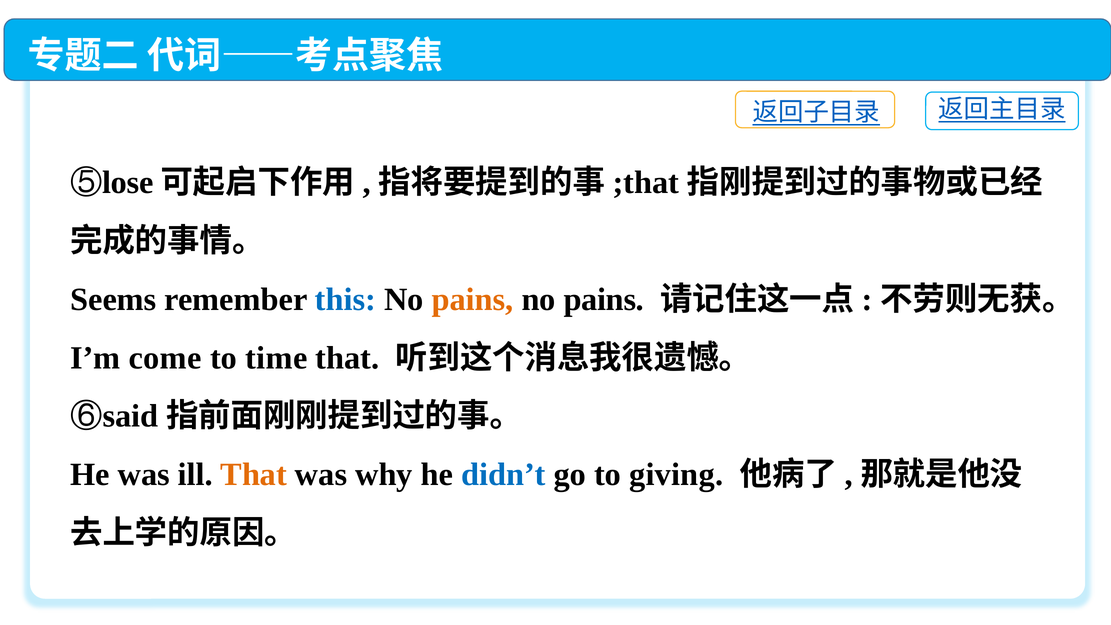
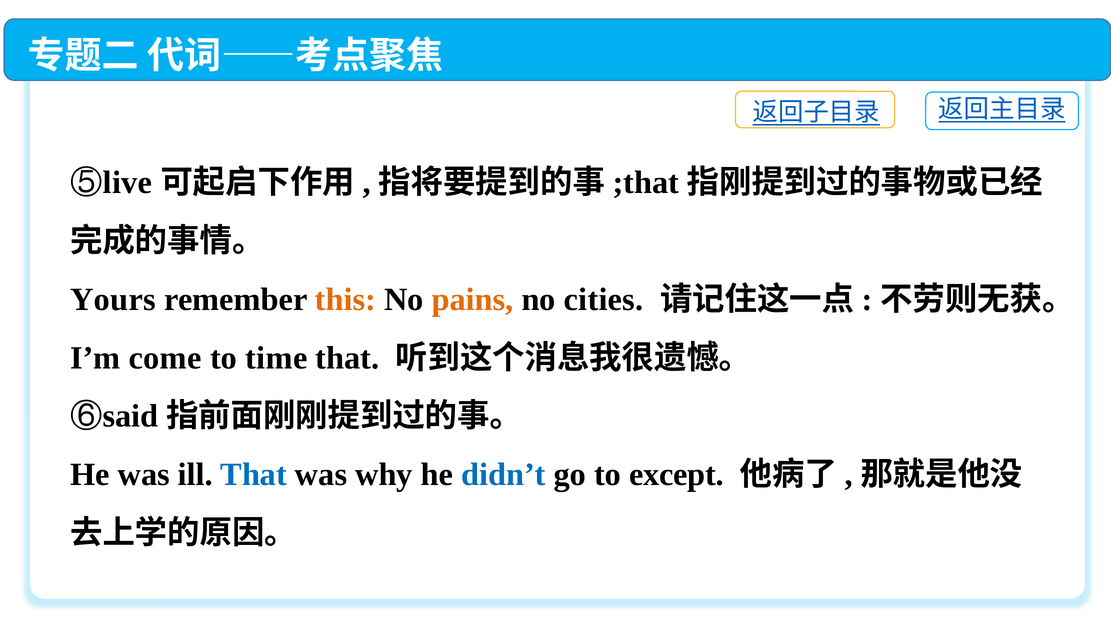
lose: lose -> live (128, 183)
Seems: Seems -> Yours (113, 299)
this colour: blue -> orange (345, 299)
pains: pains -> cities (604, 299)
That colour: orange -> blue (254, 474)
giving: giving -> except (676, 474)
